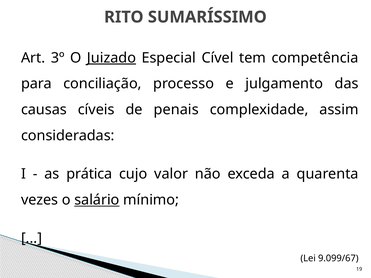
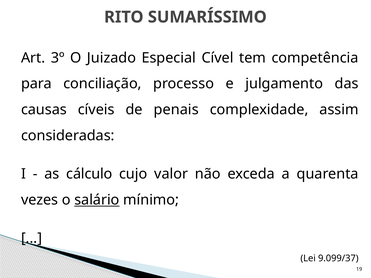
Juizado underline: present -> none (111, 58)
prática: prática -> cálculo (89, 174)
9.099/67: 9.099/67 -> 9.099/37 (338, 258)
